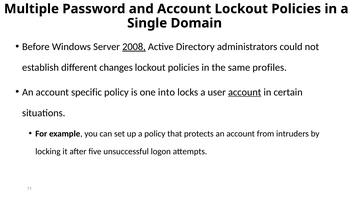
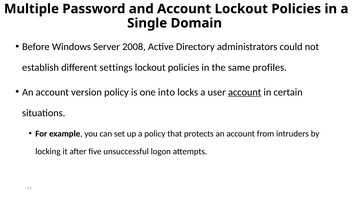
2008 underline: present -> none (134, 47)
changes: changes -> settings (116, 68)
specific: specific -> version (86, 92)
